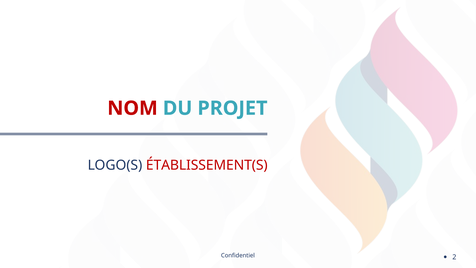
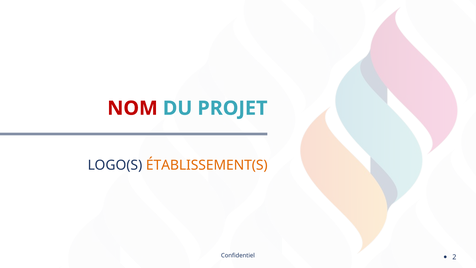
ÉTABLISSEMENT(S colour: red -> orange (207, 165)
